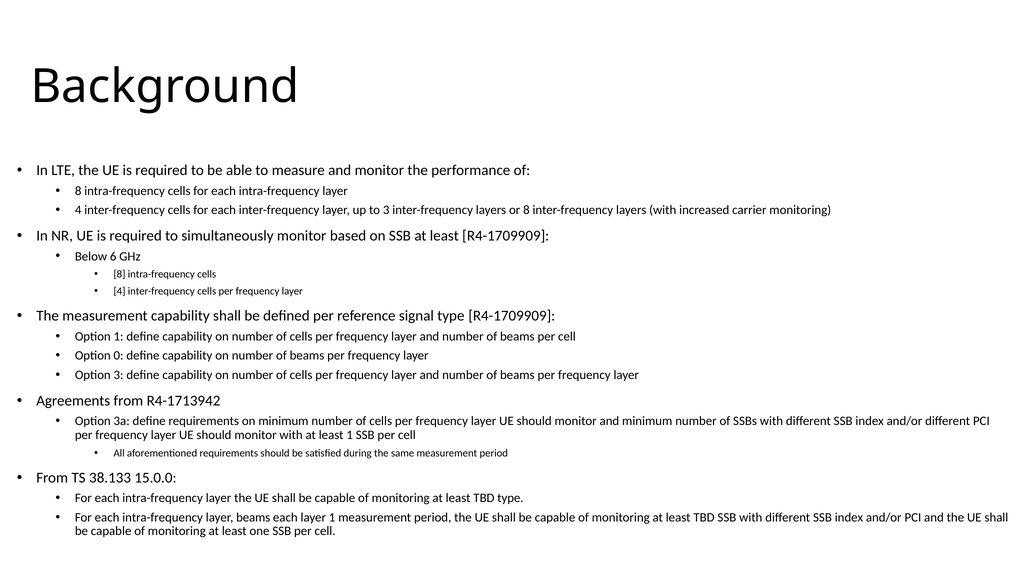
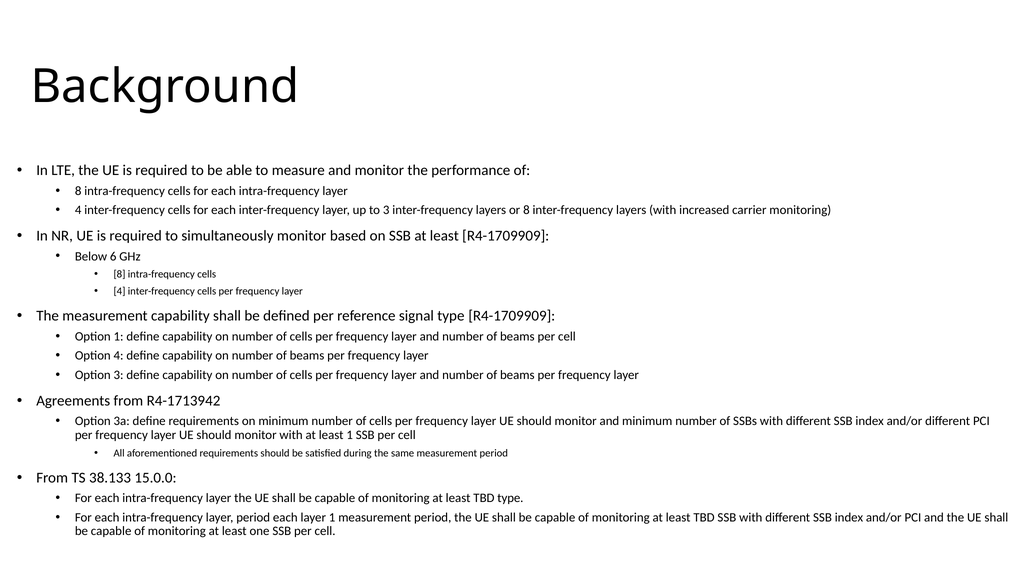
Option 0: 0 -> 4 (119, 356)
layer beams: beams -> period (253, 518)
